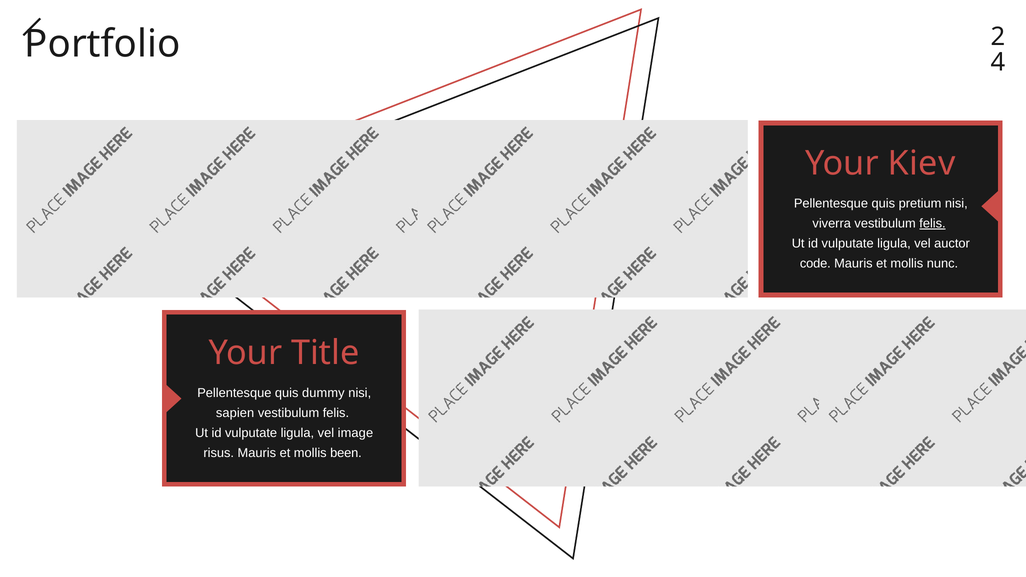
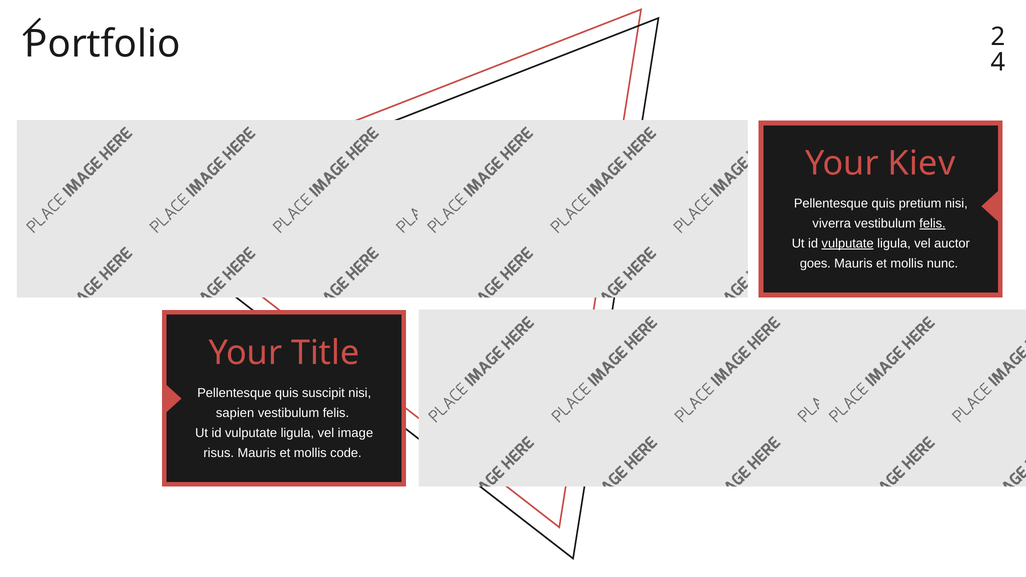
vulputate underline: none -> present (848, 244)
code: code -> goes (815, 264)
dummy: dummy -> suscipit (323, 393)
been: been -> code (346, 453)
